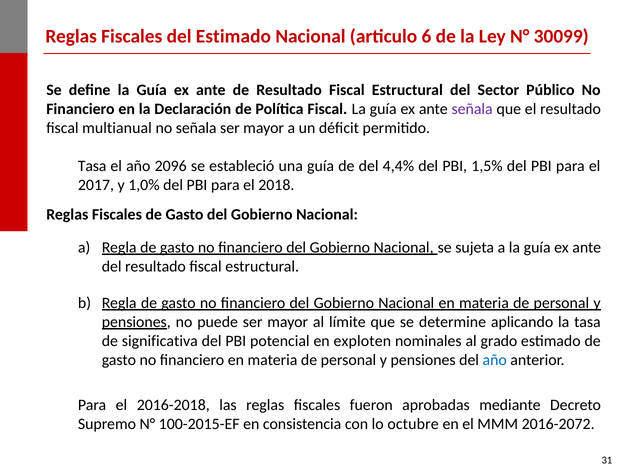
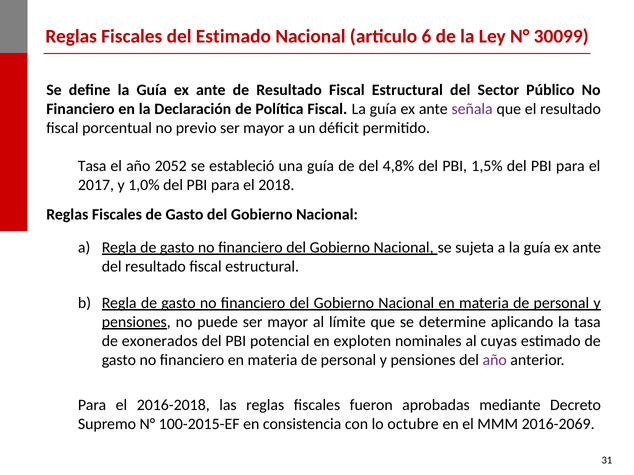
multianual: multianual -> porcentual (117, 128)
no señala: señala -> previo (196, 128)
2096: 2096 -> 2052 (171, 166)
4,4%: 4,4% -> 4,8% (398, 166)
significativa: significativa -> exonerados (160, 341)
grado: grado -> cuyas (499, 341)
año colour: blue -> purple (495, 360)
2016-2072: 2016-2072 -> 2016-2069 (558, 425)
